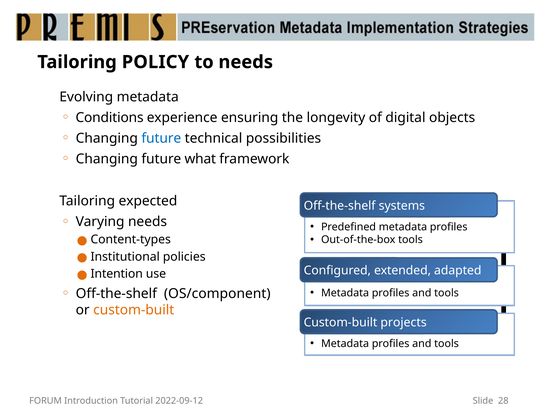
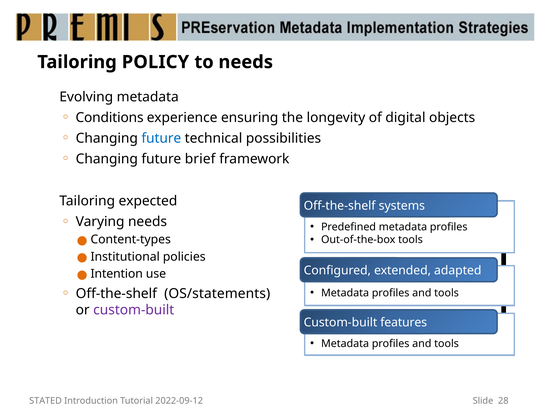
what: what -> brief (200, 159)
OS/component: OS/component -> OS/statements (217, 293)
custom-built colour: orange -> purple (134, 310)
projects: projects -> features (404, 322)
FORUM: FORUM -> STATED (46, 401)
